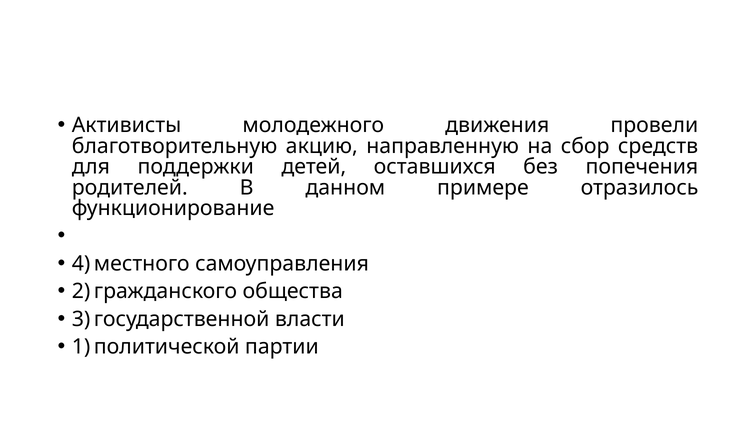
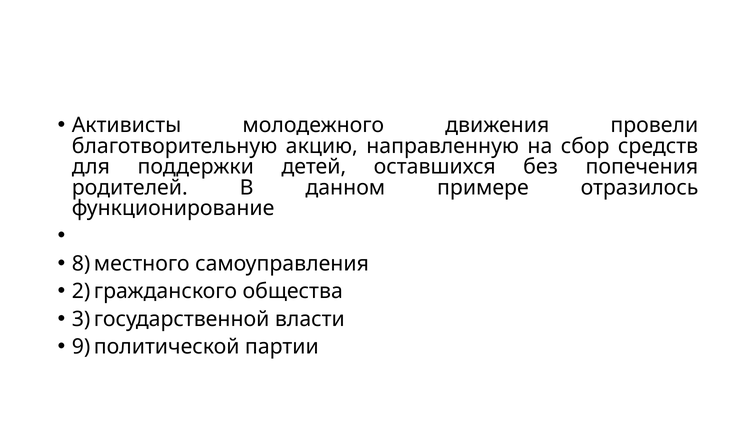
4: 4 -> 8 (81, 264)
1: 1 -> 9 (81, 347)
